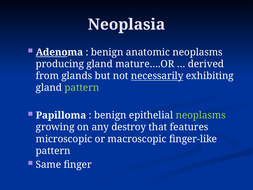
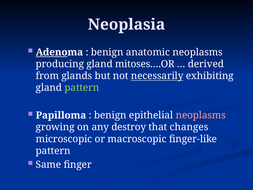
mature….OR: mature….OR -> mitoses….OR (145, 64)
neoplasms colour: light green -> pink (201, 115)
features: features -> changes (189, 127)
